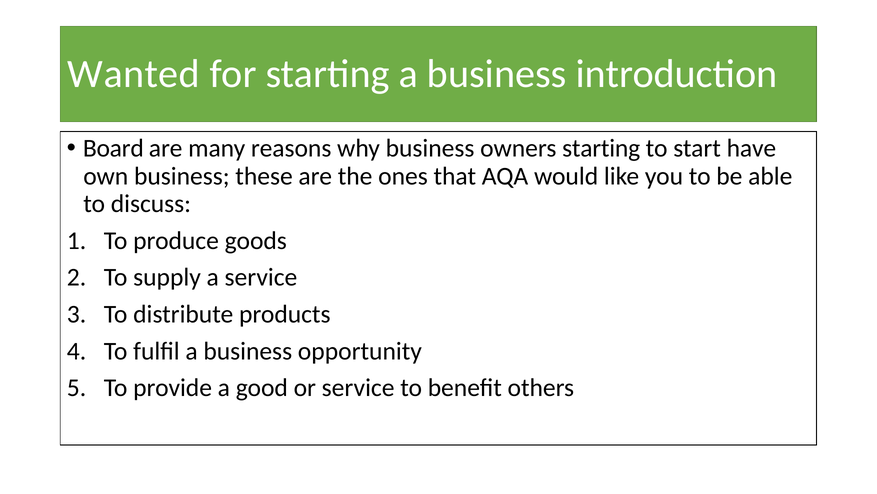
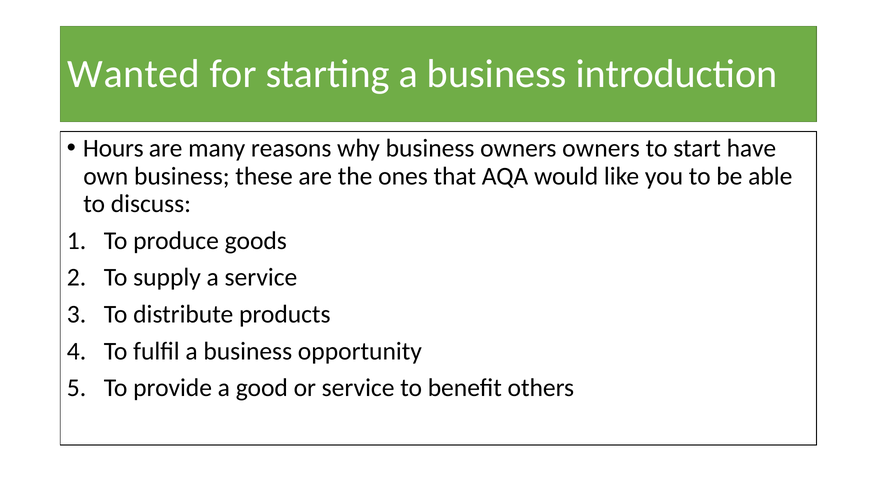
Board: Board -> Hours (113, 148)
owners starting: starting -> owners (601, 148)
